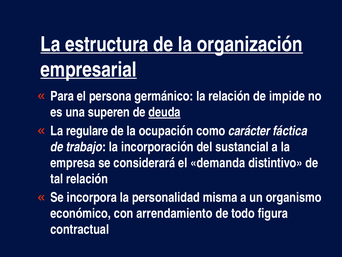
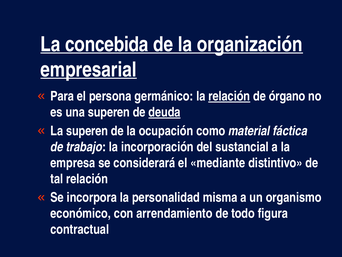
estructura: estructura -> concebida (107, 44)
relación underline: none -> present (229, 96)
impide: impide -> órgano (287, 96)
La regulare: regulare -> superen (87, 131)
carácter: carácter -> material (249, 131)
demanda: demanda -> mediante (218, 163)
